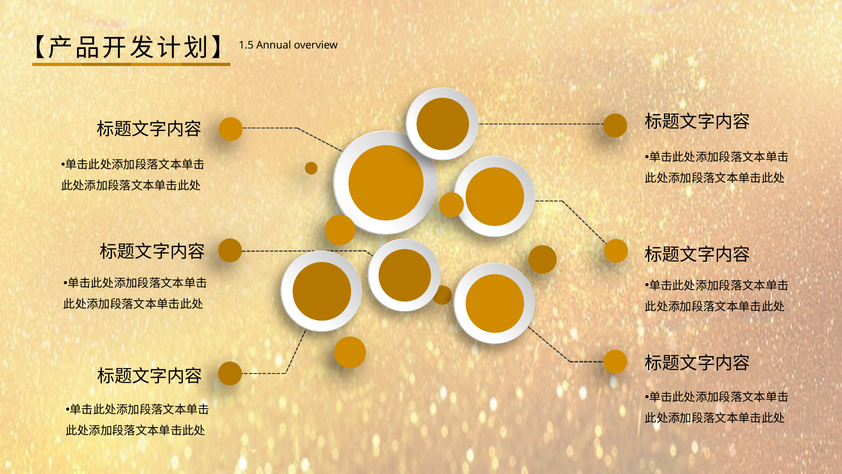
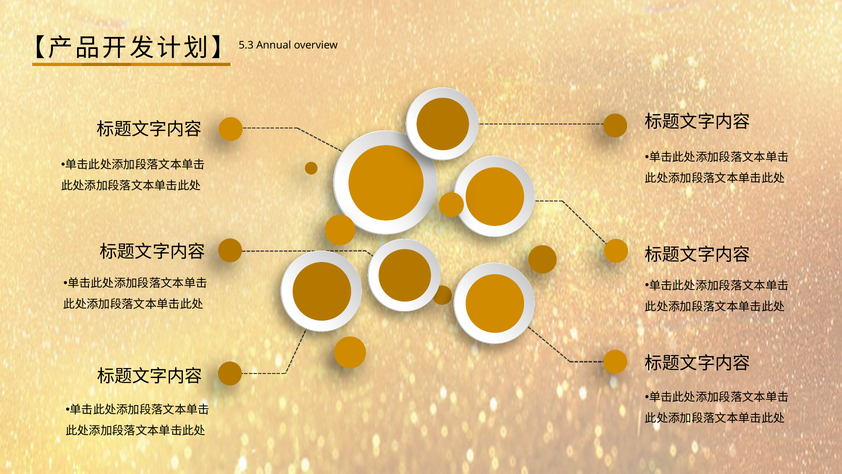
1.5: 1.5 -> 5.3 (246, 45)
